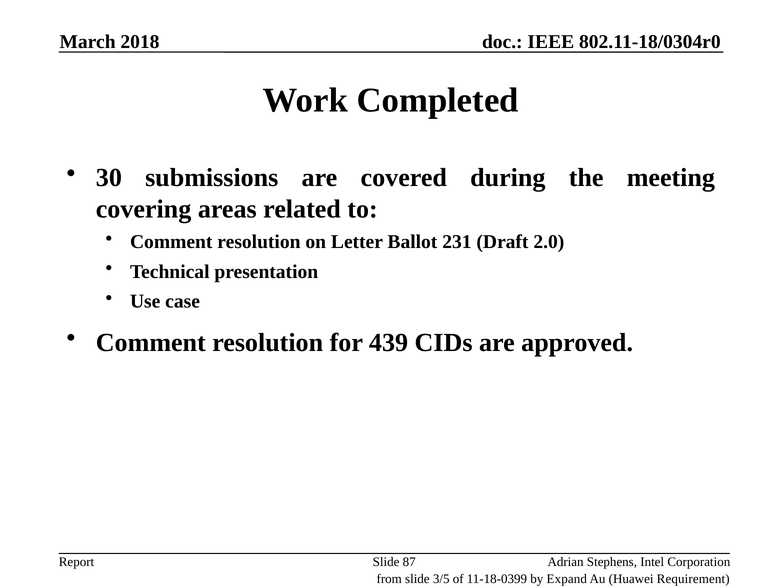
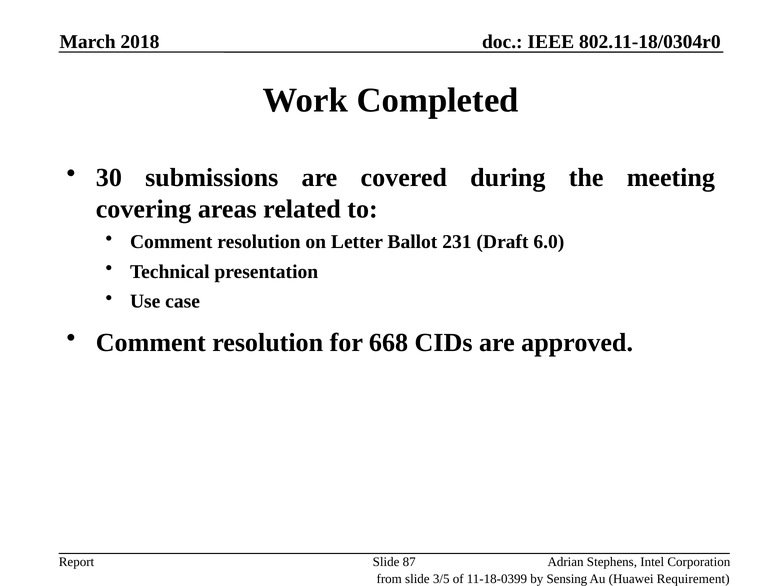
2.0: 2.0 -> 6.0 (549, 242)
439: 439 -> 668 (389, 343)
Expand: Expand -> Sensing (567, 580)
